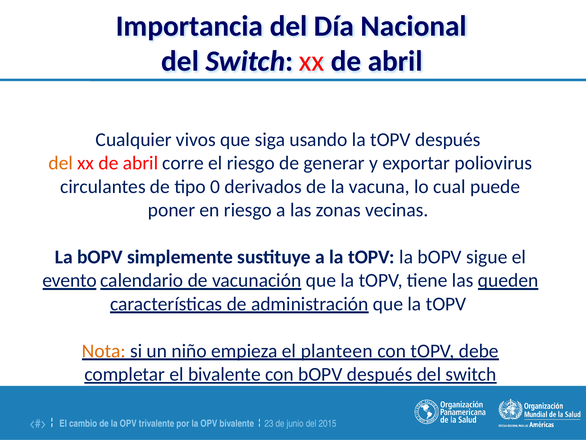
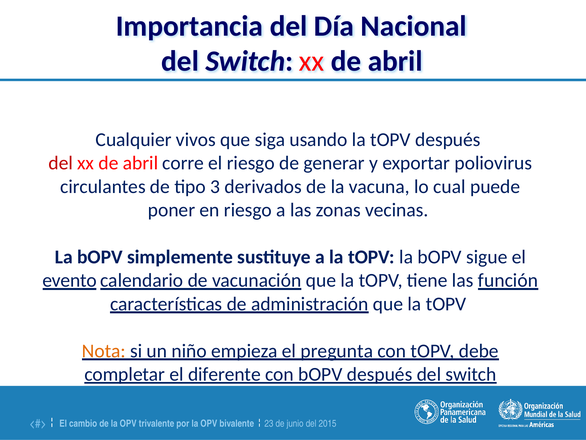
del colour: orange -> red (61, 163)
0: 0 -> 3 (215, 186)
queden: queden -> función (508, 280)
planteen: planteen -> pregunta (337, 351)
el bivalente: bivalente -> diferente (224, 374)
